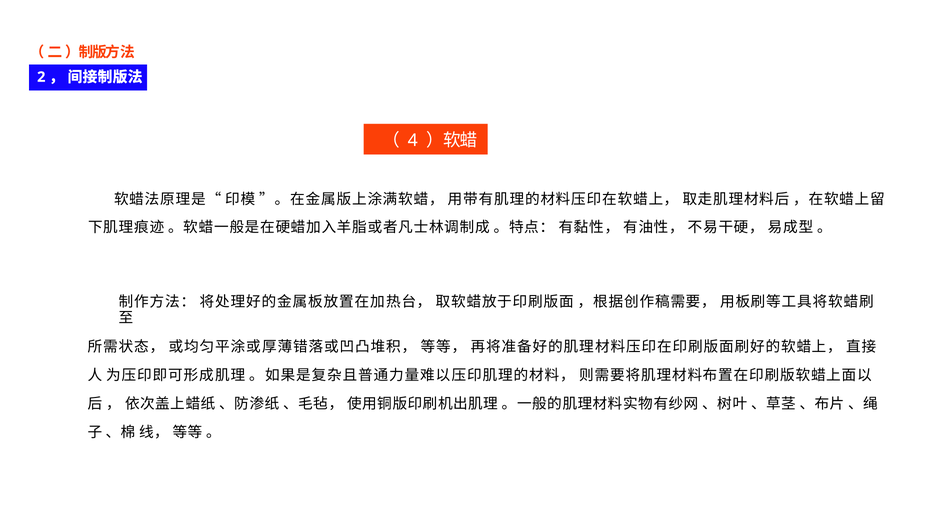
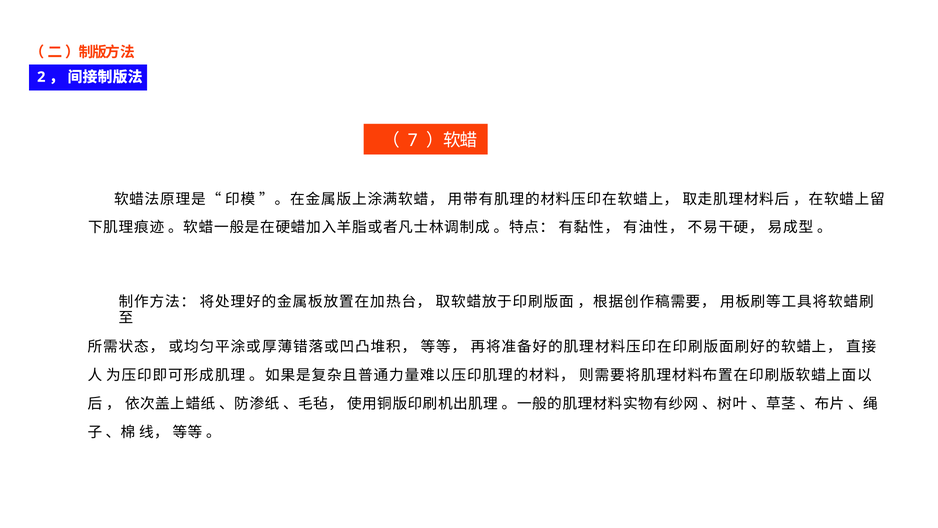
4: 4 -> 7 (413, 140)
